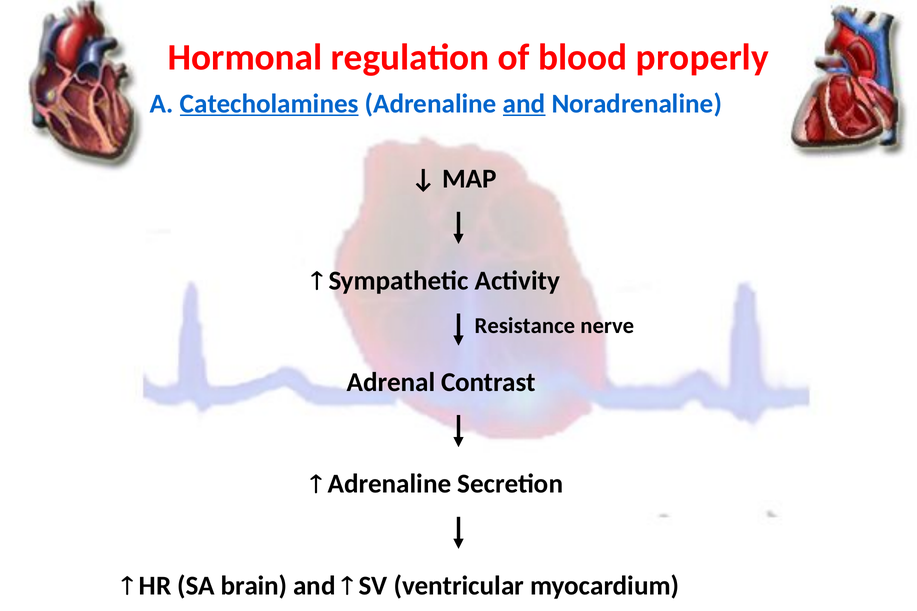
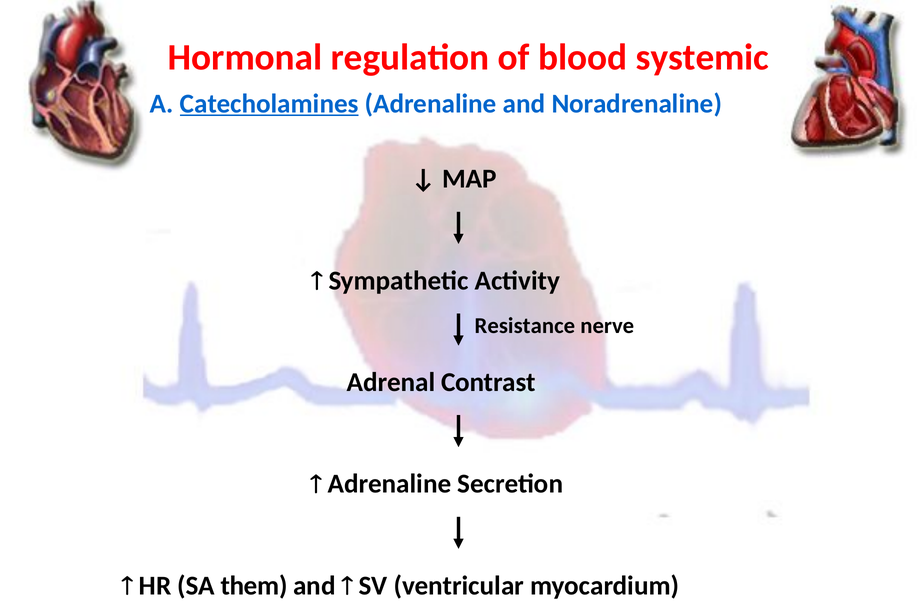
properly: properly -> systemic (703, 57)
and underline: present -> none (524, 104)
brain: brain -> them (254, 586)
